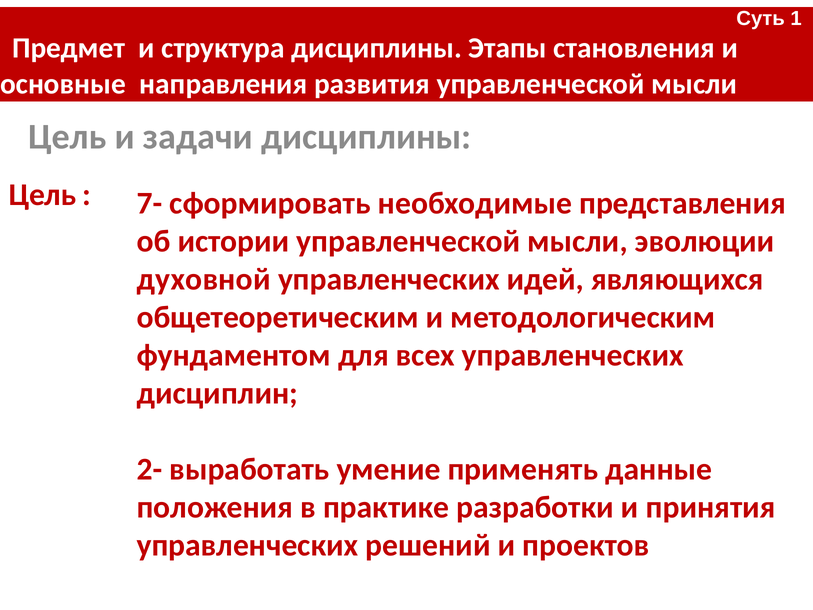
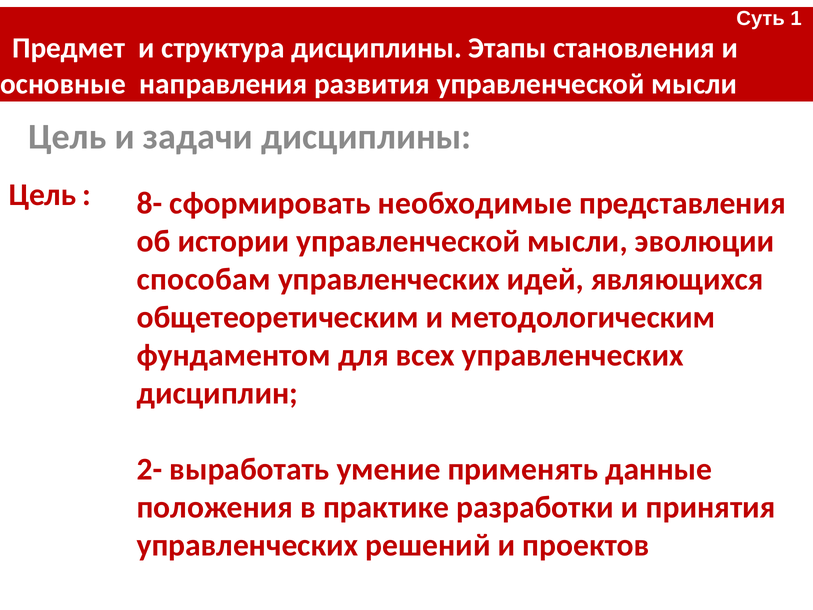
7-: 7- -> 8- (150, 203)
духовной: духовной -> способам (204, 279)
